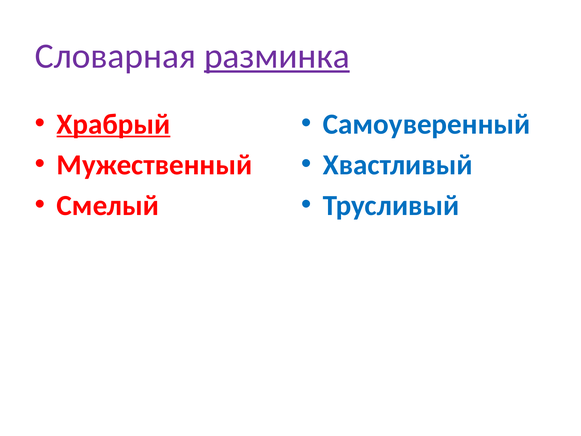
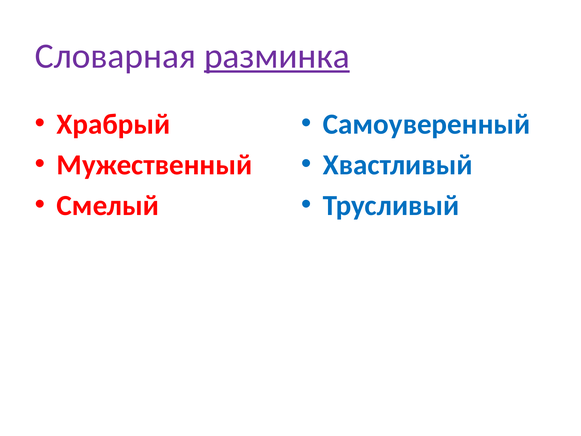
Храбрый underline: present -> none (113, 124)
